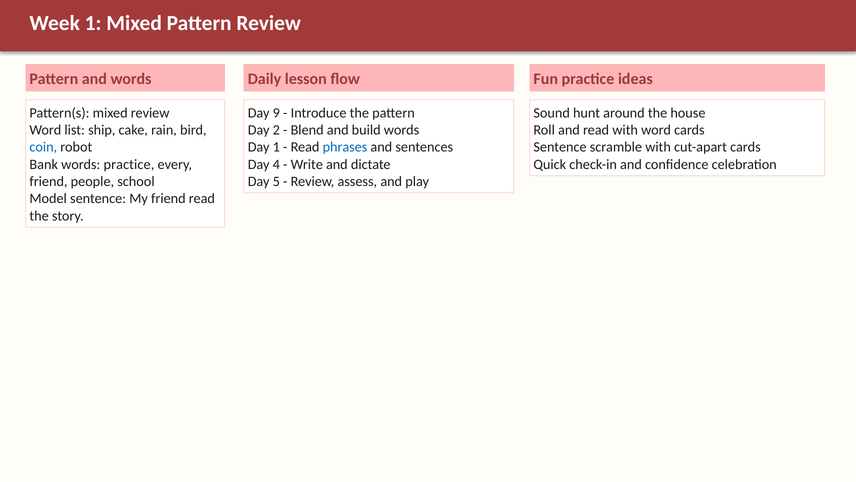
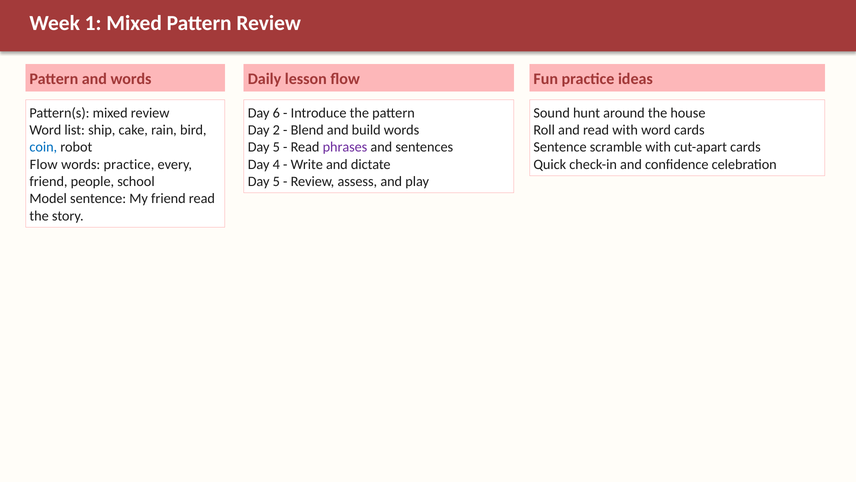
9: 9 -> 6 (276, 113)
1: 1 -> 5 (276, 147)
phrases colour: blue -> purple (345, 147)
Bank: Bank -> Flow (44, 164)
